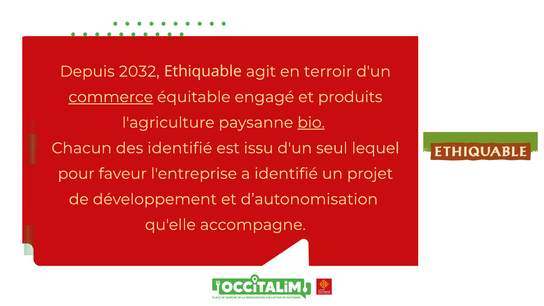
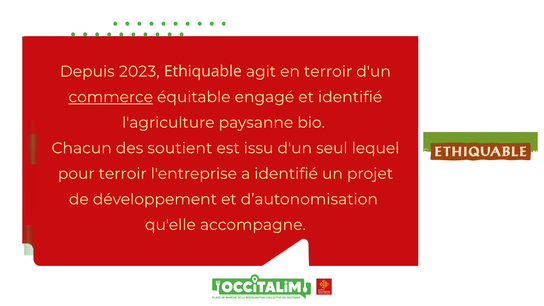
2032: 2032 -> 2023 (139, 71)
et produits: produits -> identifié (350, 97)
bio underline: present -> none (311, 123)
des identifié: identifié -> soutient (180, 148)
pour faveur: faveur -> terroir (123, 174)
